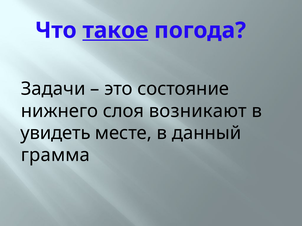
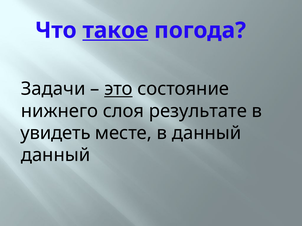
это underline: none -> present (118, 89)
возникают: возникают -> результате (198, 111)
грамма: грамма -> данный (56, 155)
